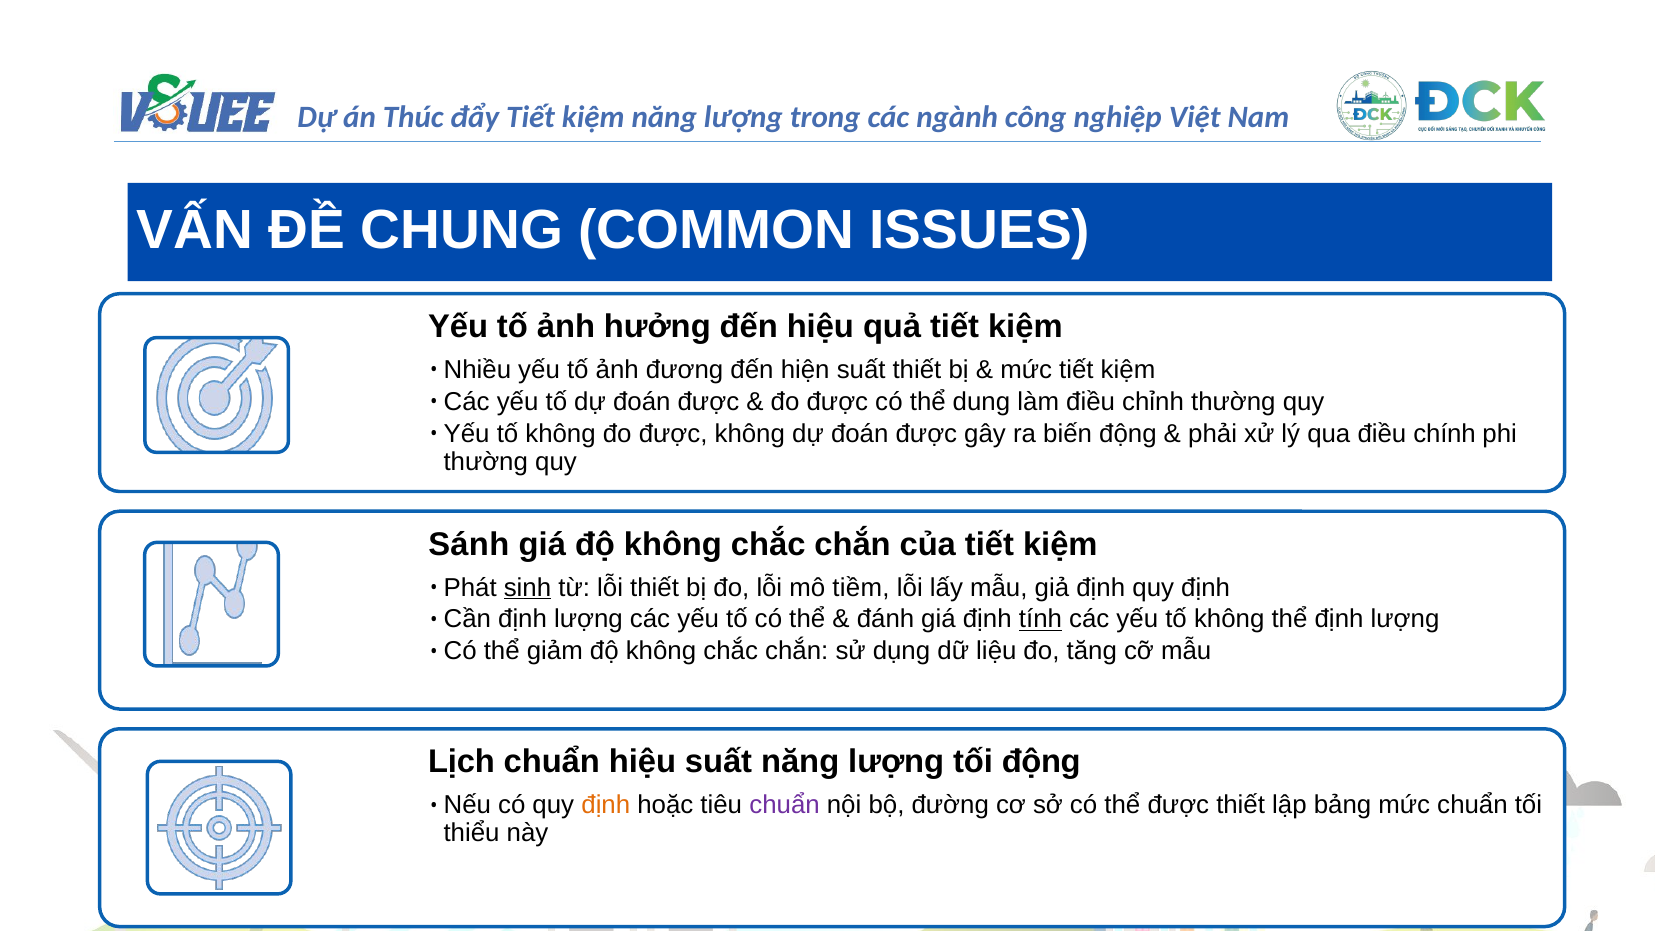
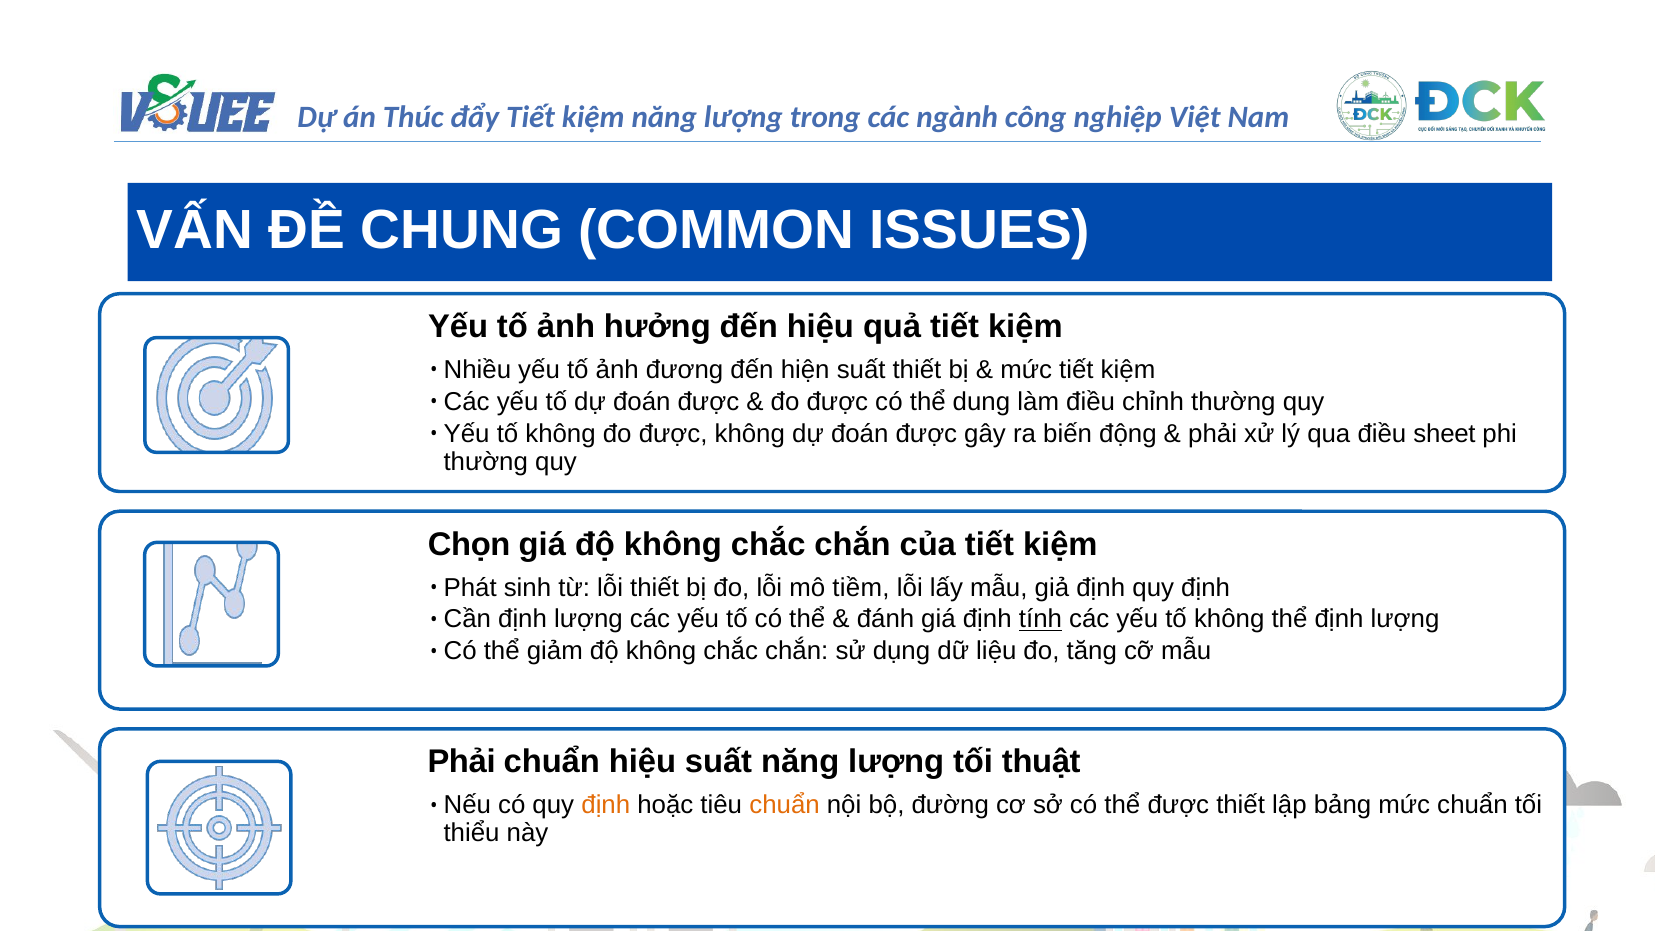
chính: chính -> sheet (1445, 434)
Sánh: Sánh -> Chọn (469, 544)
sinh underline: present -> none (528, 587)
Lịch: Lịch -> Phải (462, 762)
tối động: động -> thuật (1041, 762)
chuẩn colour: purple -> orange (785, 805)
